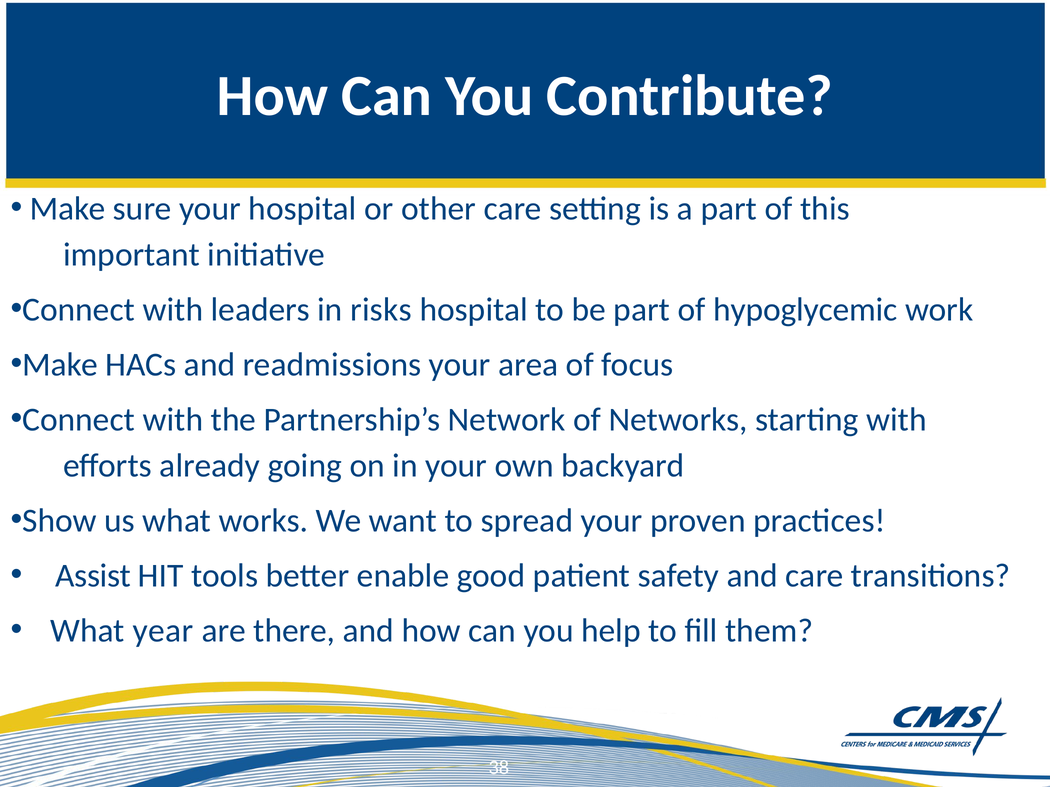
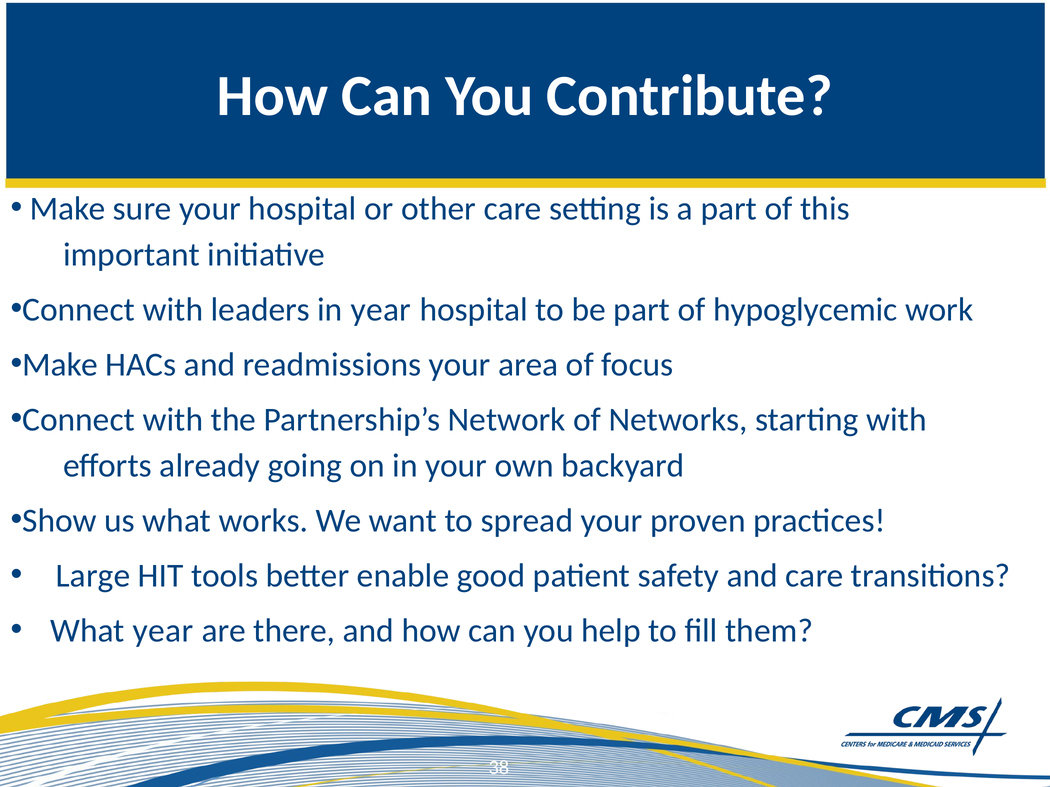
in risks: risks -> year (381, 310)
Assist: Assist -> Large (93, 576)
